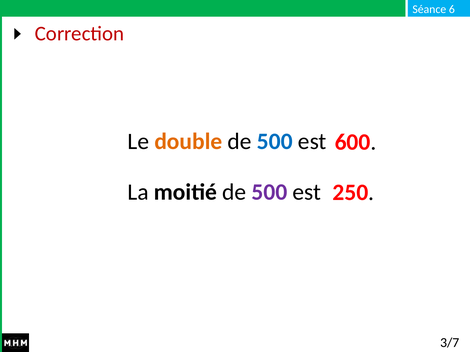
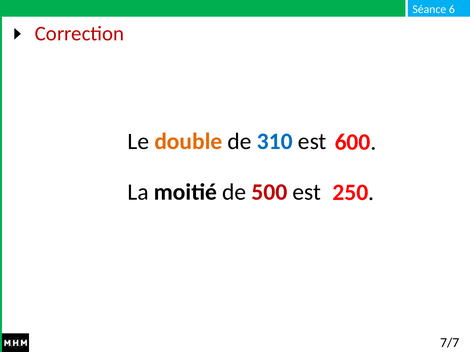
500: 500 -> 310 (275, 142)
500 colour: purple -> red (269, 192)
3/7: 3/7 -> 7/7 (450, 343)
